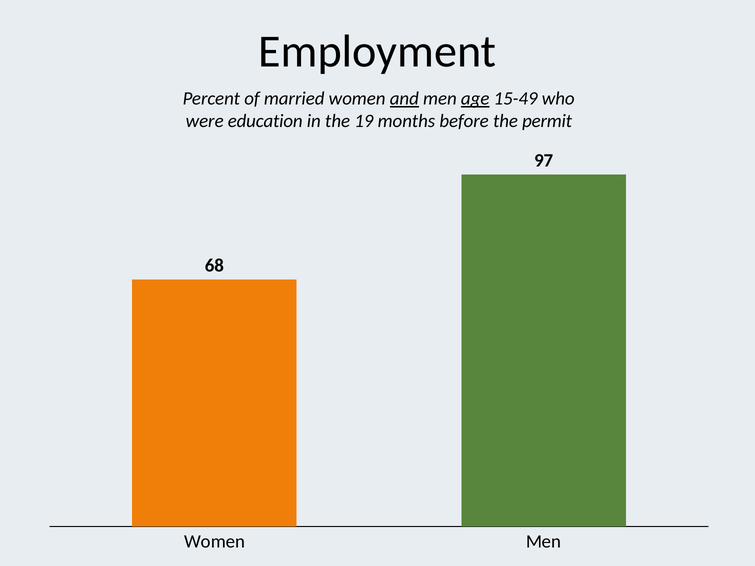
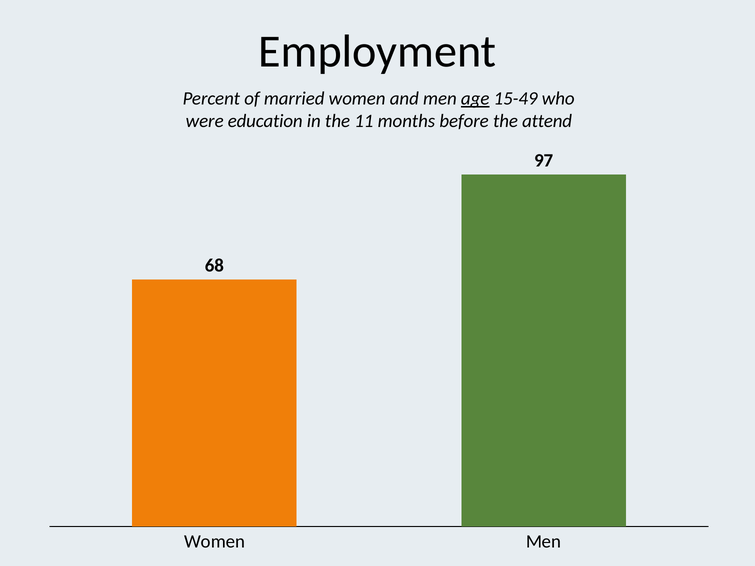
and underline: present -> none (404, 99)
19: 19 -> 11 (364, 121)
permit: permit -> attend (547, 121)
